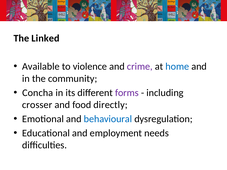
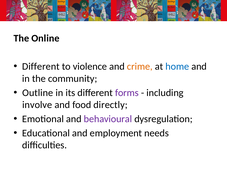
Linked: Linked -> Online (45, 38)
Available: Available -> Different (41, 67)
crime colour: purple -> orange (140, 67)
Concha: Concha -> Outline (38, 93)
crosser: crosser -> involve (37, 105)
behavioural colour: blue -> purple (108, 119)
